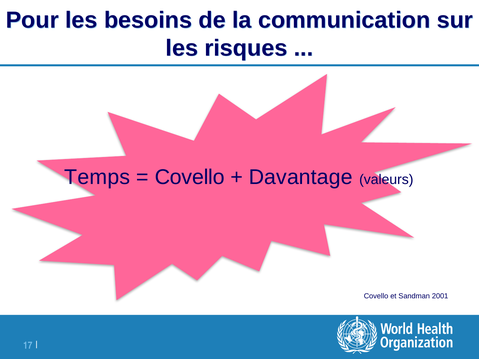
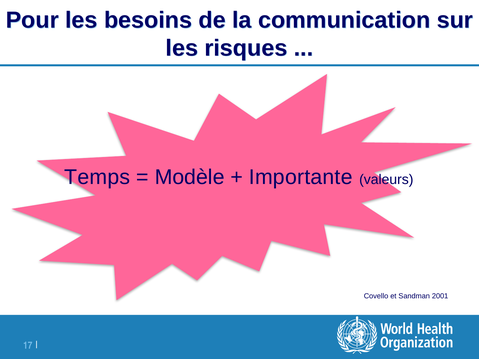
Covello: Covello -> Modèle (190, 177)
Davantage: Davantage -> Importante (301, 177)
